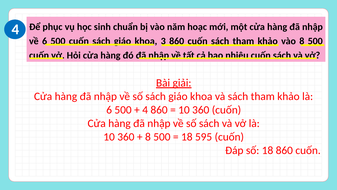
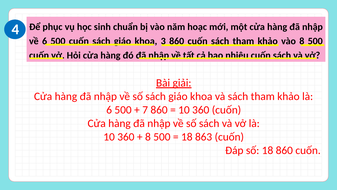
4: 4 -> 7 (145, 110)
595: 595 -> 863 (204, 137)
